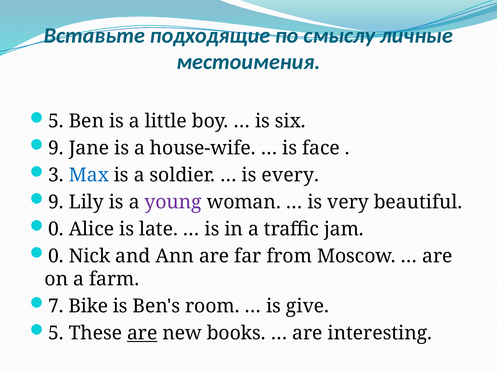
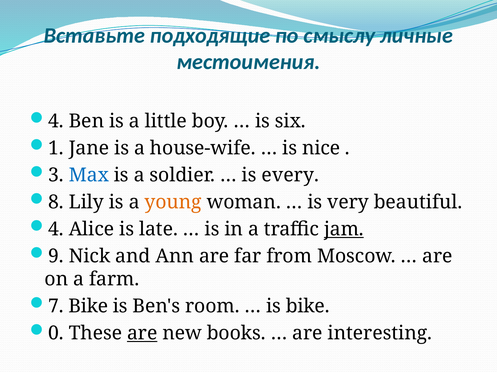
5: 5 -> 4 (56, 122)
9: 9 -> 1 (56, 149)
face: face -> nice (321, 149)
9: 9 -> 8 (56, 203)
young colour: purple -> orange (173, 203)
0: 0 -> 4 (56, 230)
jam underline: none -> present (344, 230)
0: 0 -> 9 (56, 257)
is give: give -> bike (308, 307)
5: 5 -> 0 (56, 334)
